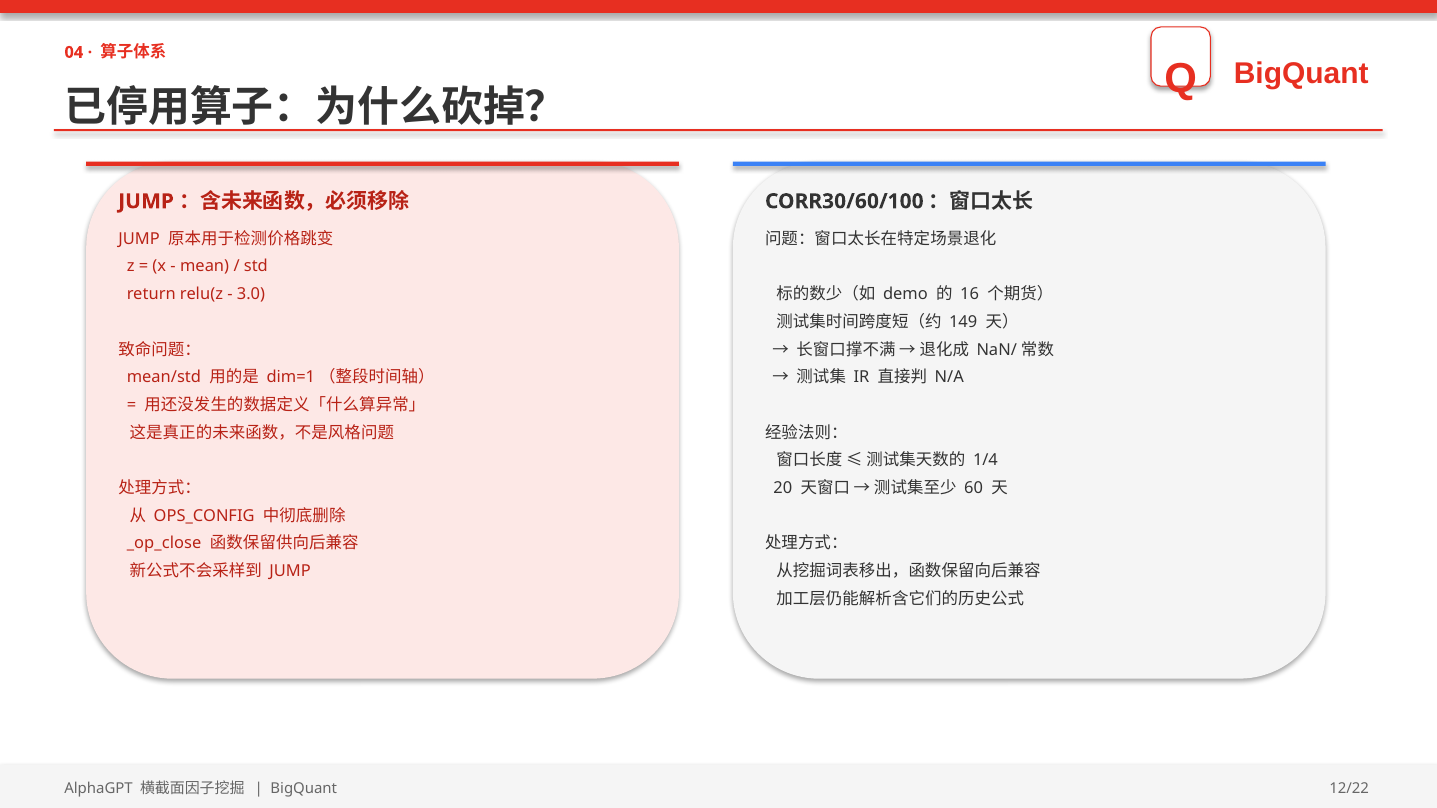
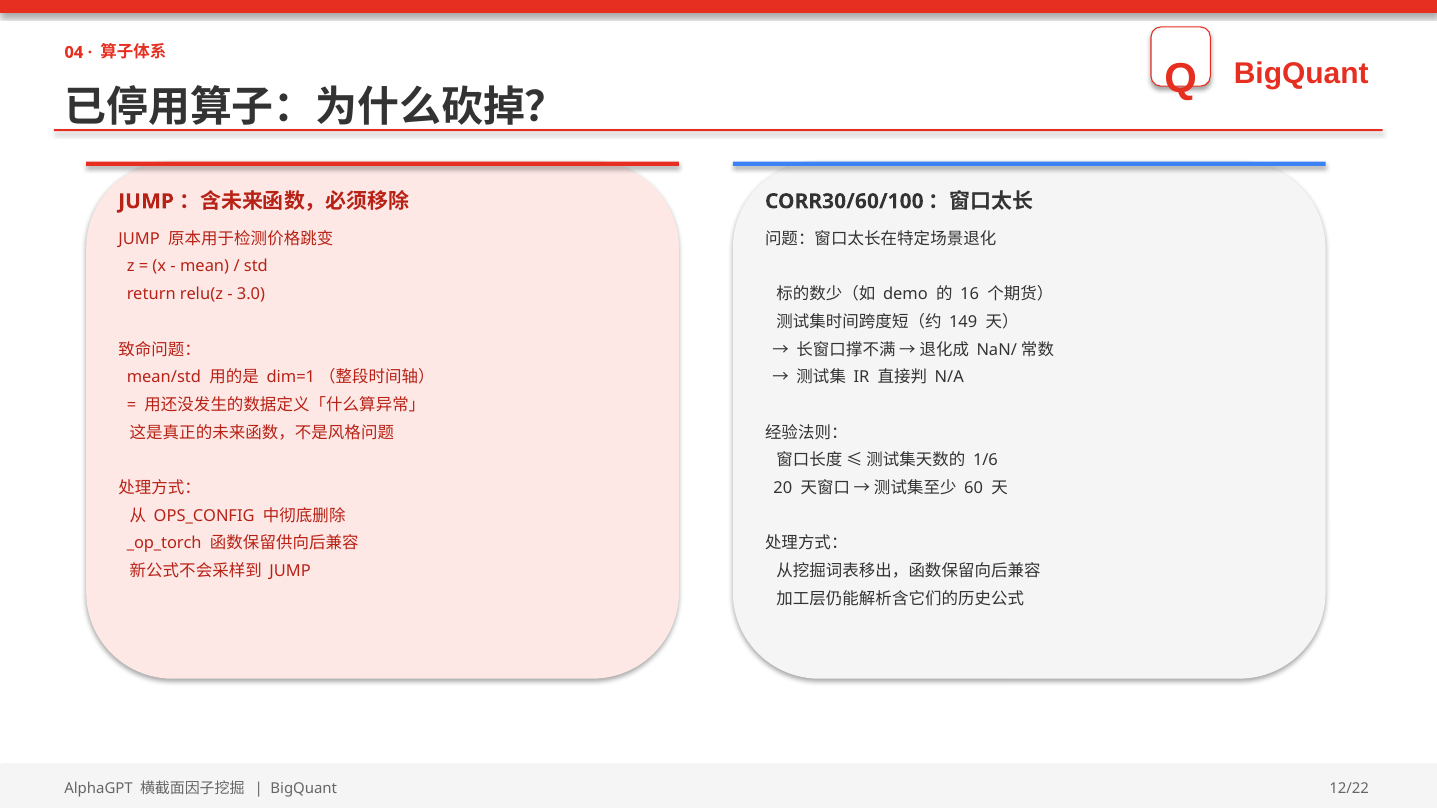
1/4: 1/4 -> 1/6 (985, 461)
_op_close: _op_close -> _op_torch (164, 544)
